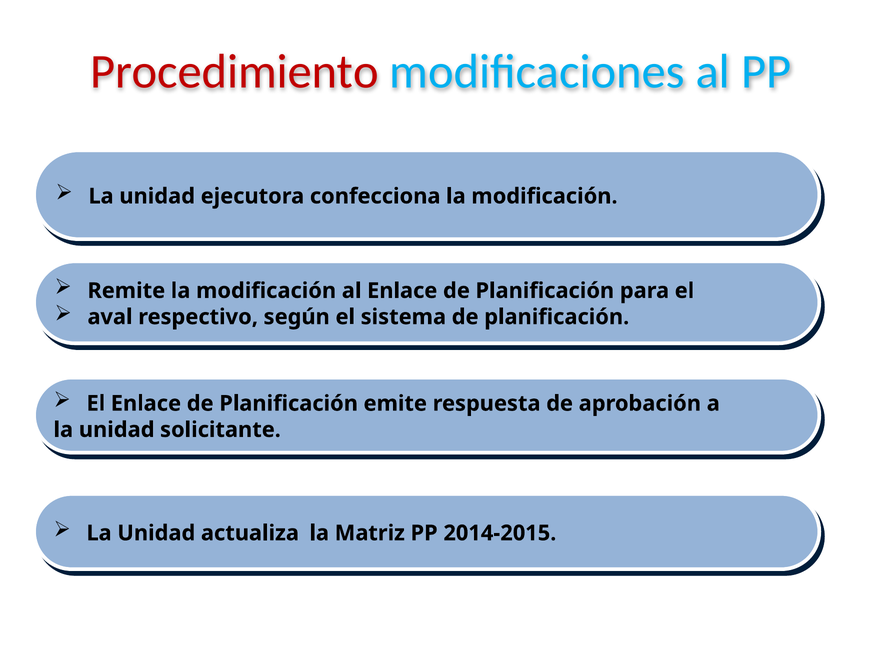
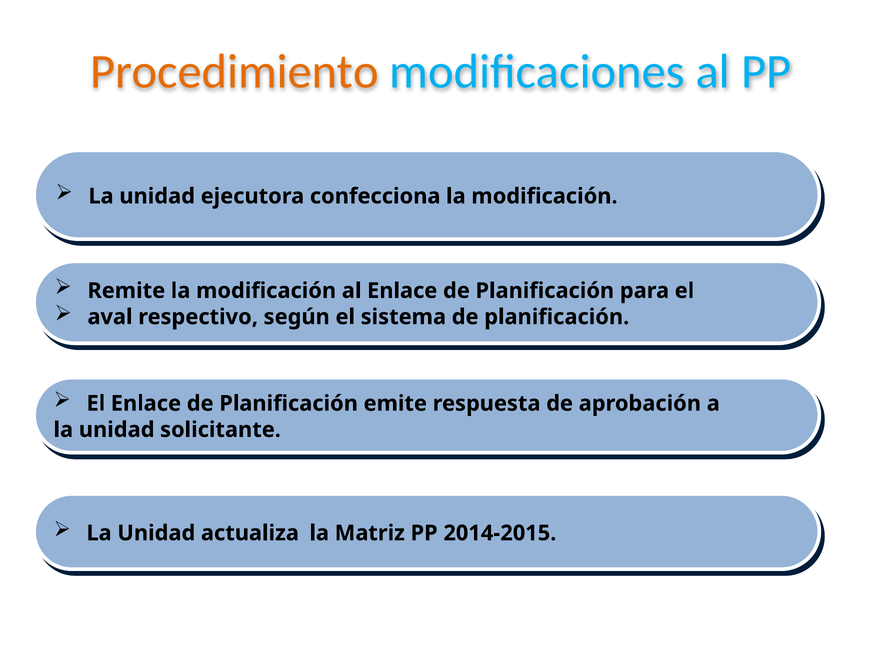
Procedimiento colour: red -> orange (234, 72)
